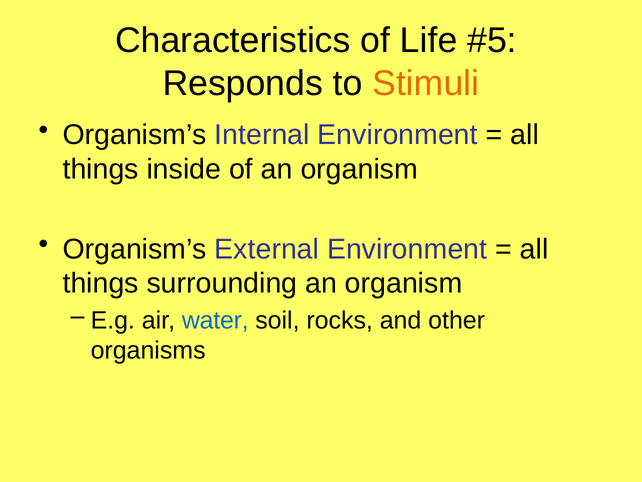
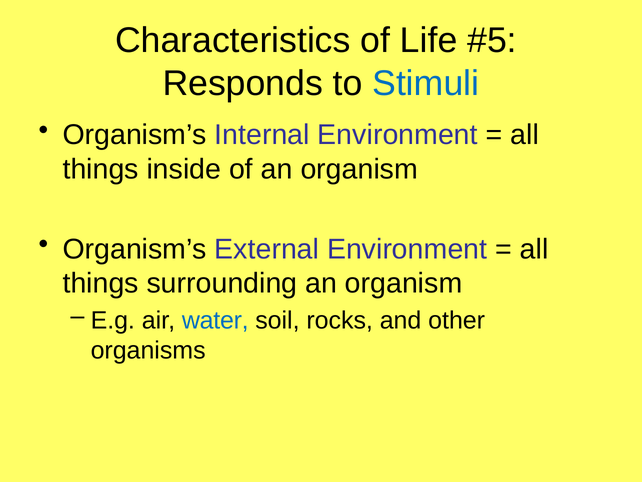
Stimuli colour: orange -> blue (426, 83)
